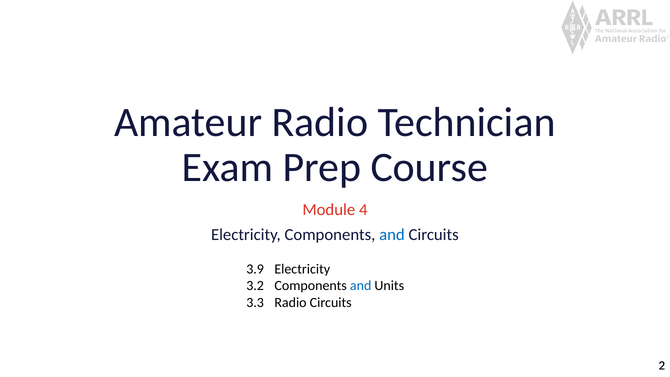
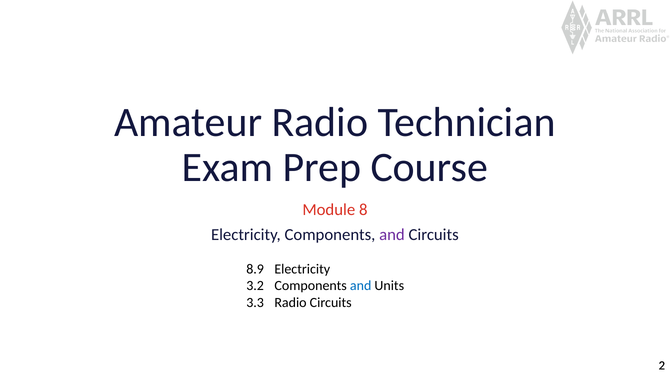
4: 4 -> 8 (363, 209)
and colour: blue -> purple (392, 234)
3.9: 3.9 -> 8.9 (255, 269)
